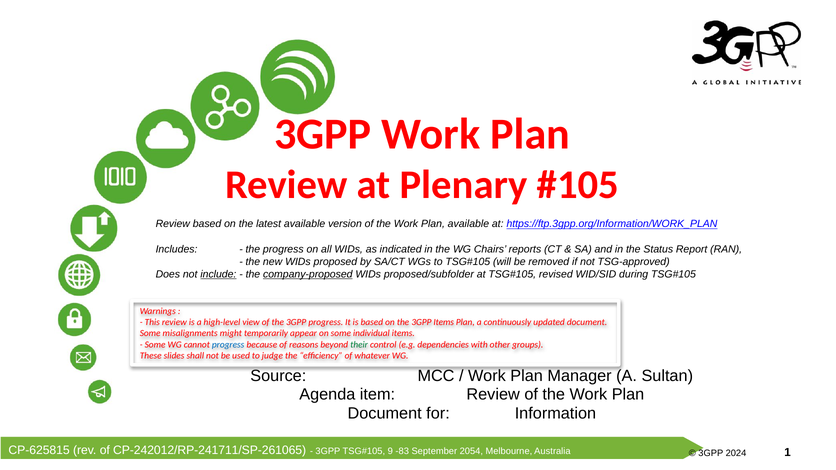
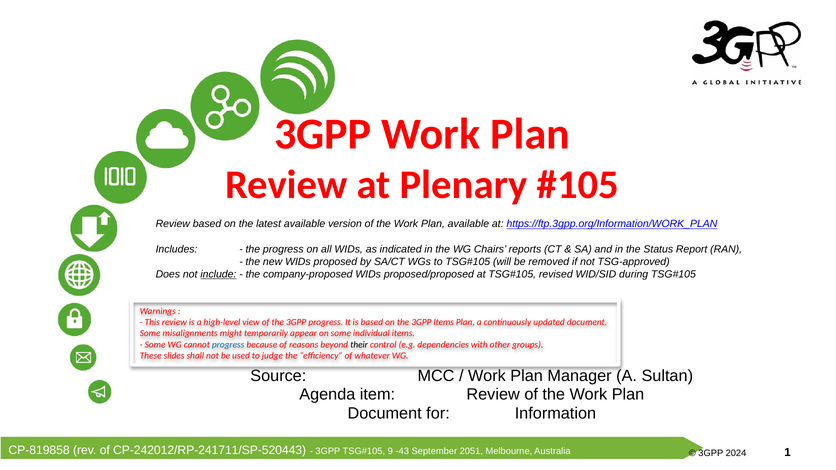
company-proposed underline: present -> none (308, 274)
proposed/subfolder: proposed/subfolder -> proposed/proposed (429, 274)
their colour: green -> black (359, 345)
CP-625815: CP-625815 -> CP-819858 (39, 450)
CP-242012/RP-241711/SP-261065: CP-242012/RP-241711/SP-261065 -> CP-242012/RP-241711/SP-520443 (210, 450)
-83: -83 -> -43 (402, 451)
2054: 2054 -> 2051 (471, 451)
